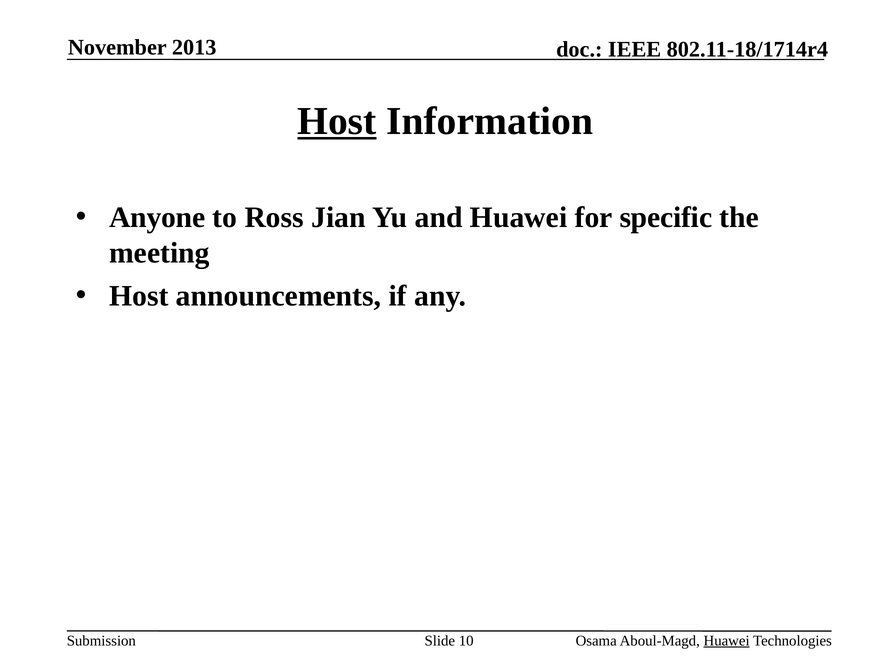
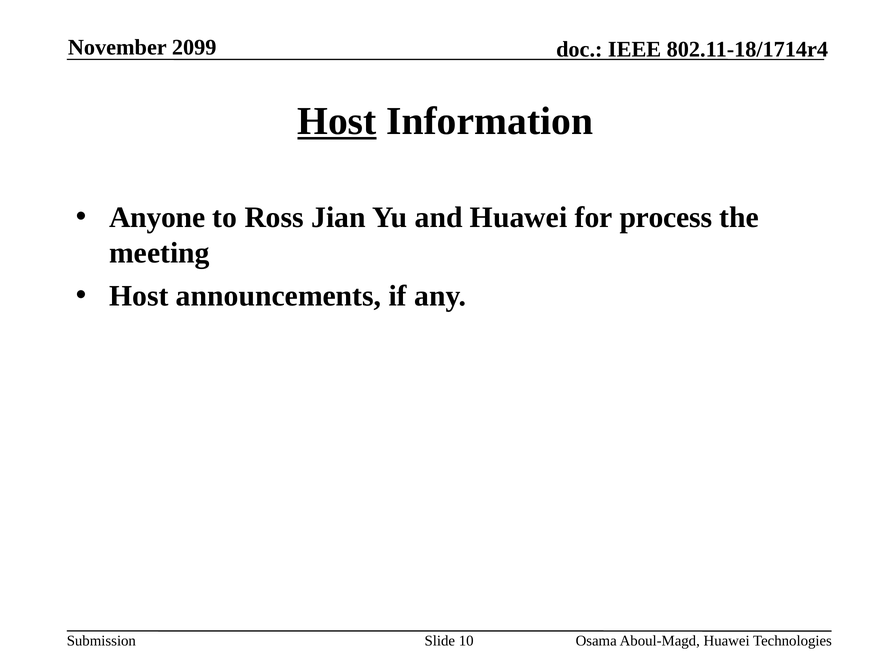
2013: 2013 -> 2099 (194, 47)
specific: specific -> process (666, 217)
Huawei underline: present -> none (727, 641)
